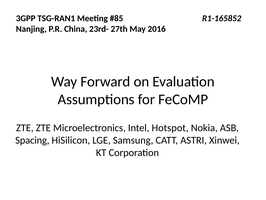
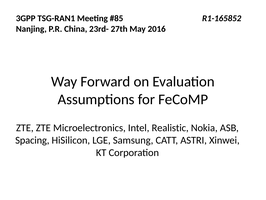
Hotspot: Hotspot -> Realistic (170, 128)
